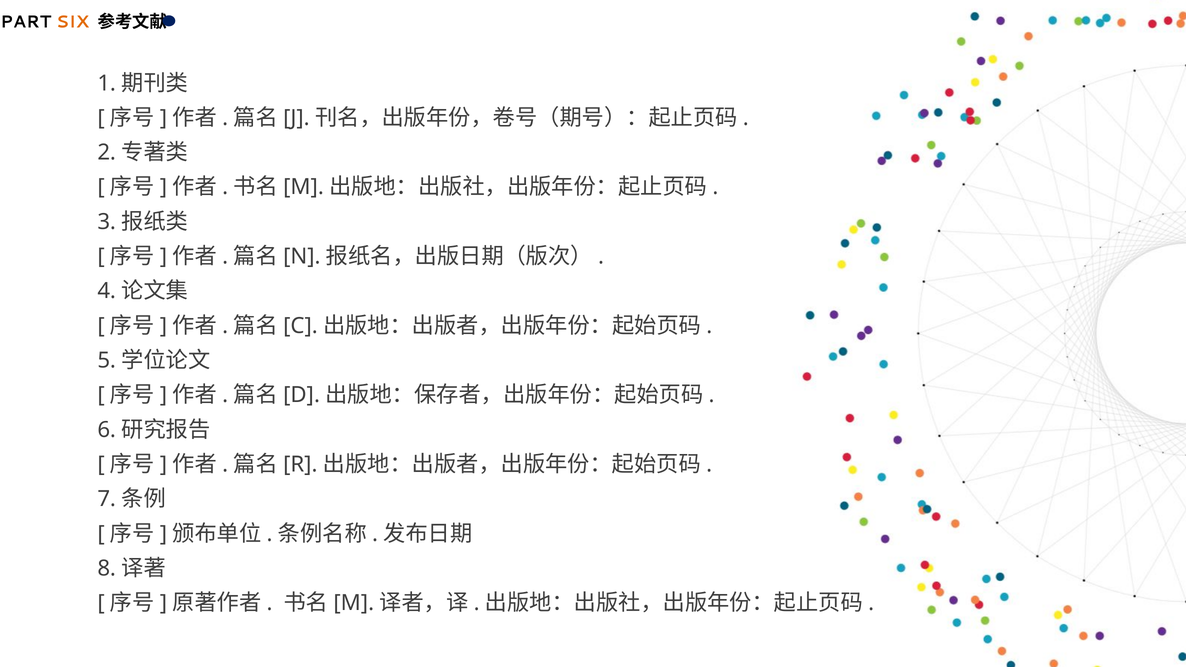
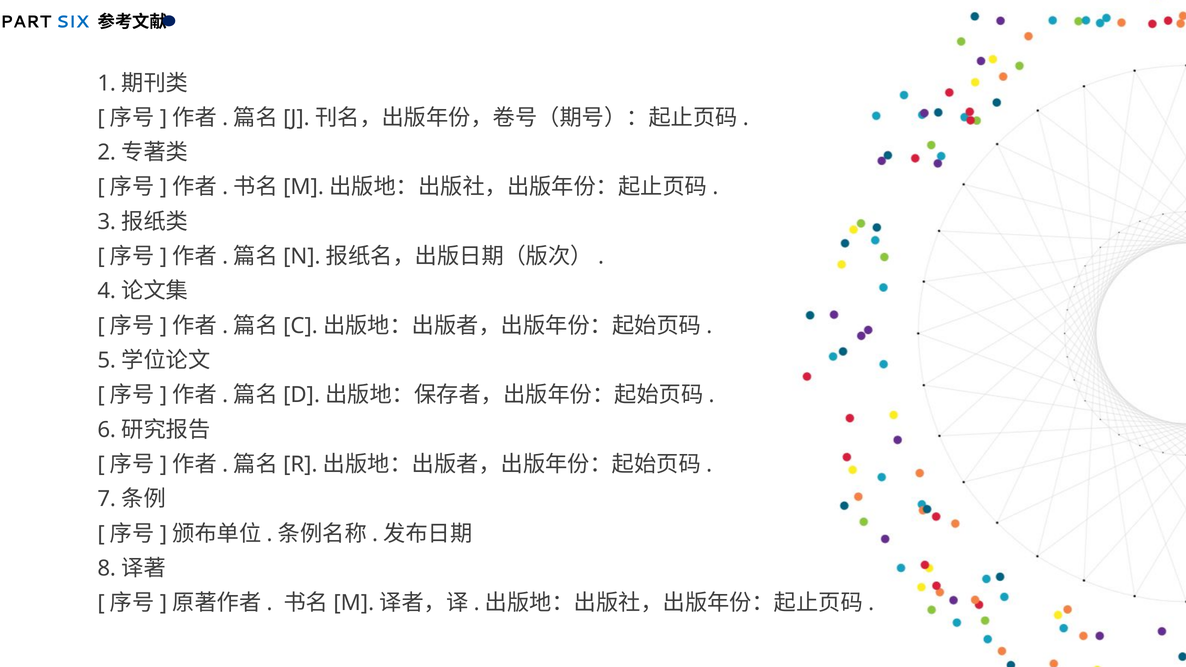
SIX colour: orange -> blue (72, 22)
